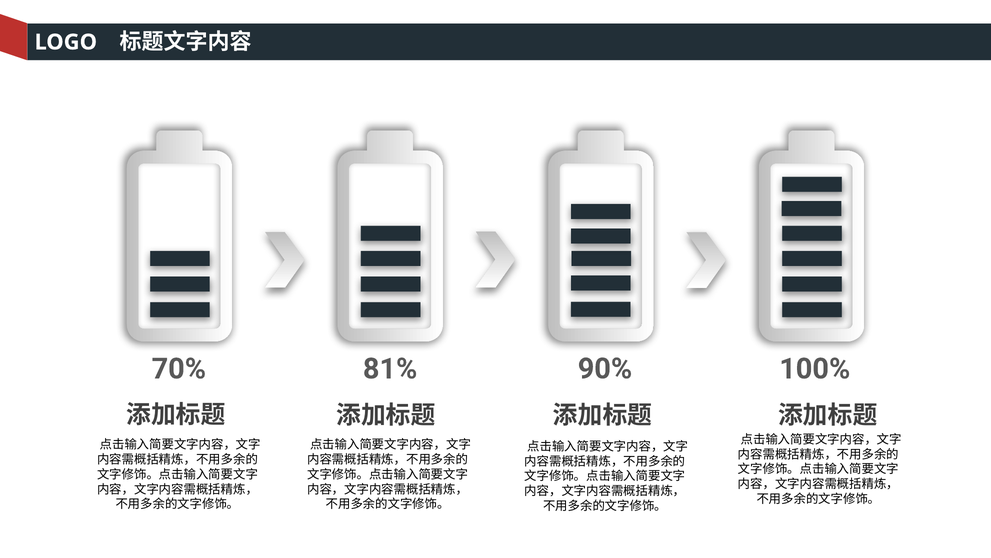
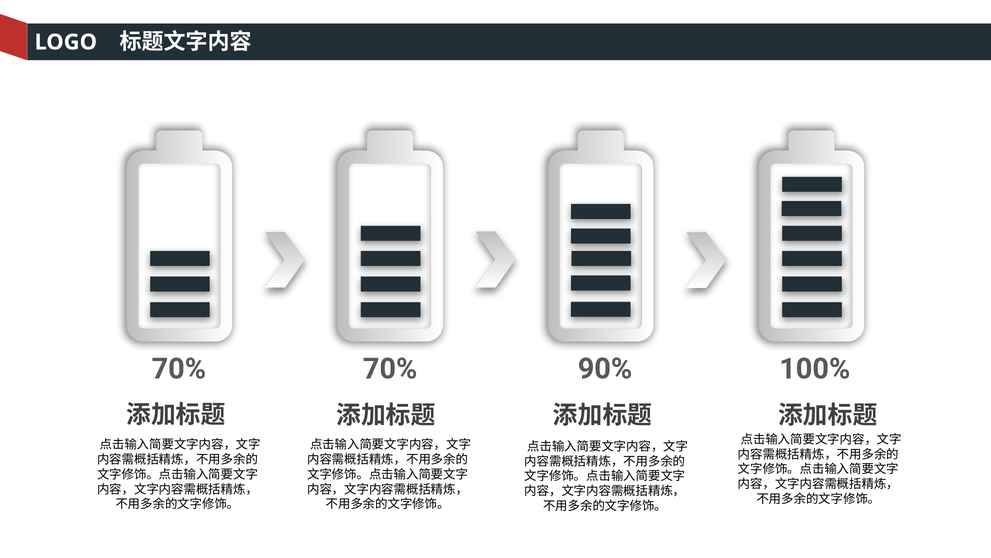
70% 81%: 81% -> 70% (390, 368)
